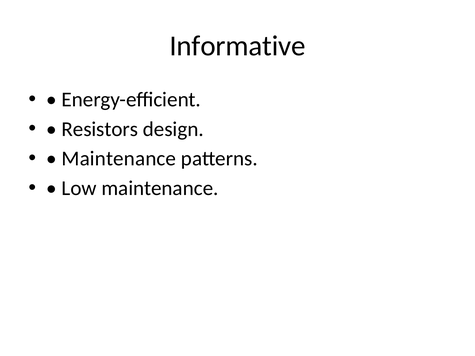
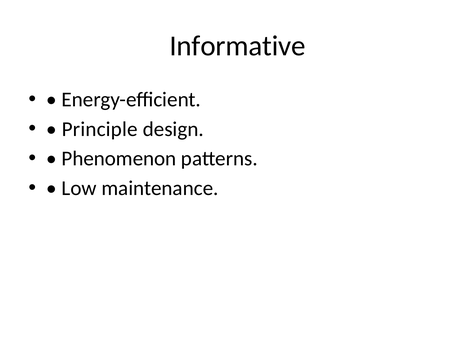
Resistors: Resistors -> Principle (100, 129)
Maintenance: Maintenance -> Phenomenon (119, 159)
